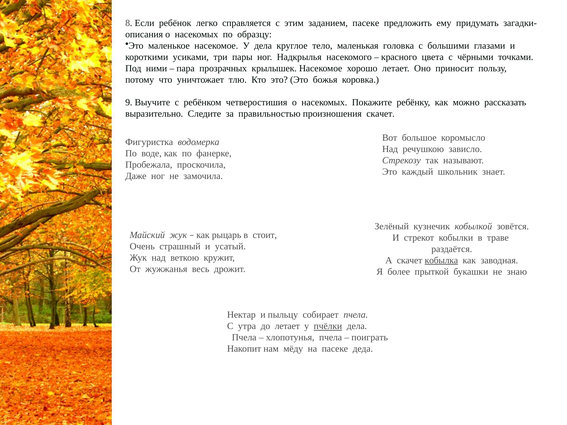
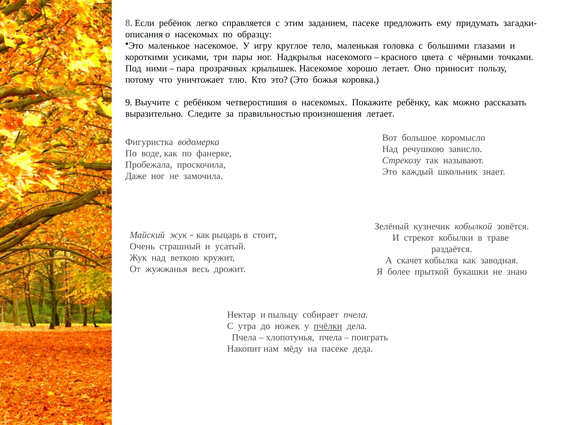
У дела: дела -> игру (263, 46)
произношения скачет: скачет -> летает (381, 114)
кобылка underline: present -> none (441, 261)
до летает: летает -> ножек (287, 326)
